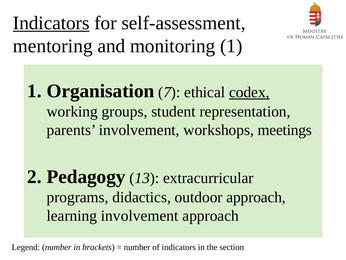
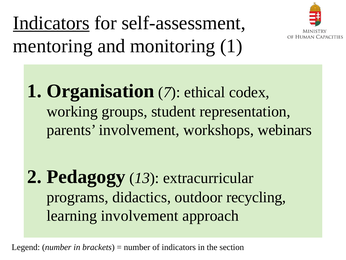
codex underline: present -> none (249, 92)
meetings: meetings -> webinars (285, 130)
outdoor approach: approach -> recycling (256, 197)
